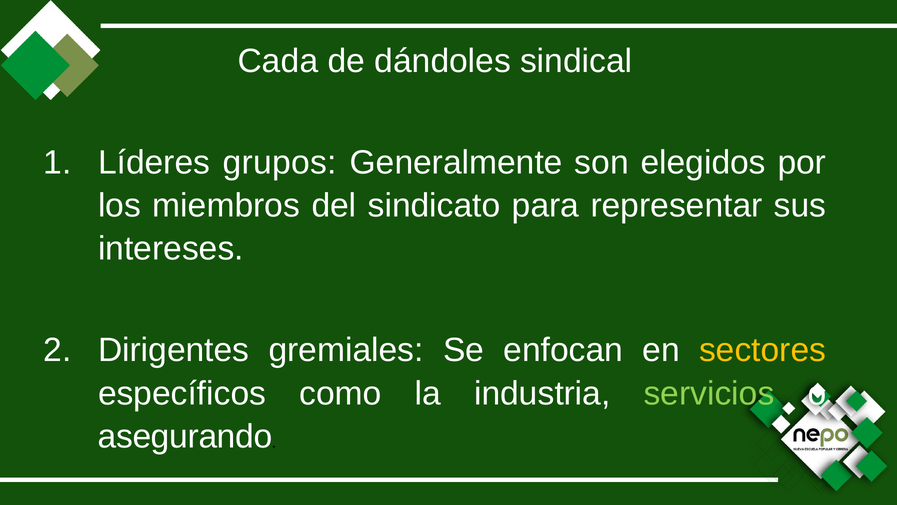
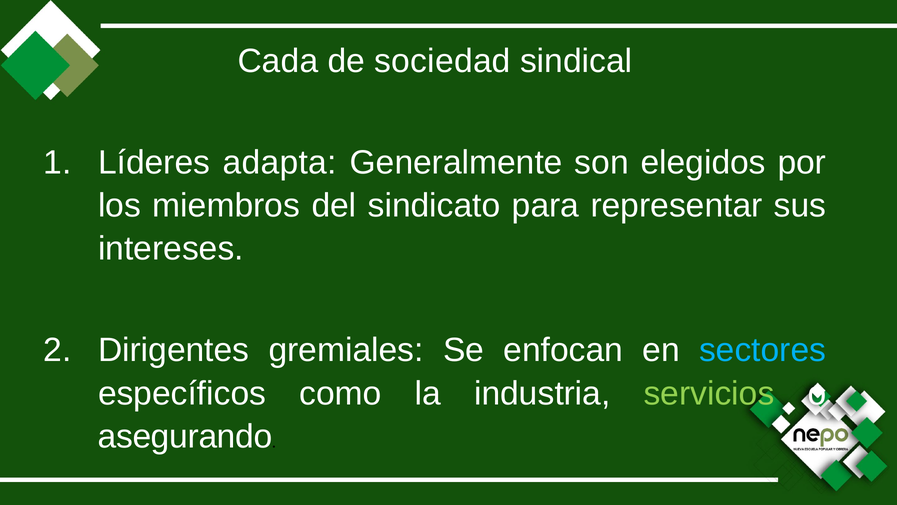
dándoles: dándoles -> sociedad (443, 61)
grupos: grupos -> adapta (280, 162)
sectores colour: yellow -> light blue (763, 350)
